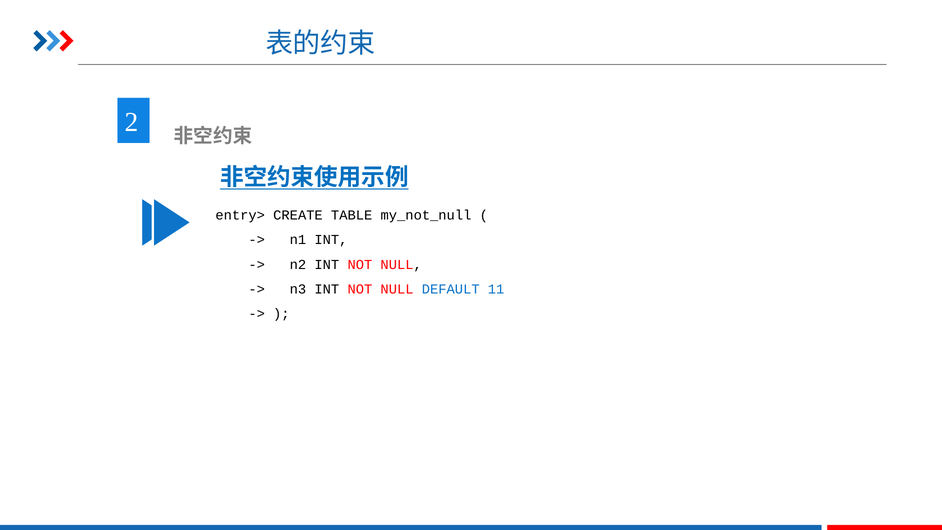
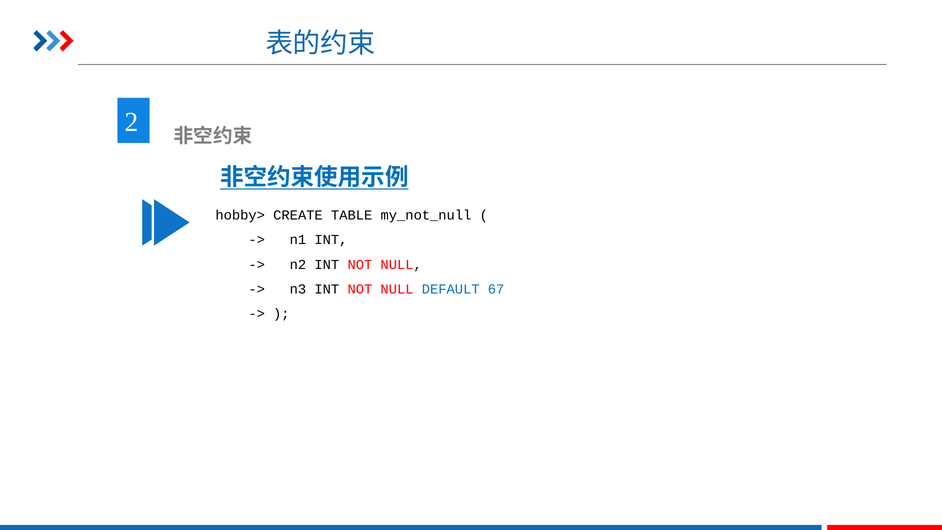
entry>: entry> -> hobby> (240, 215)
11: 11 -> 67 (496, 289)
